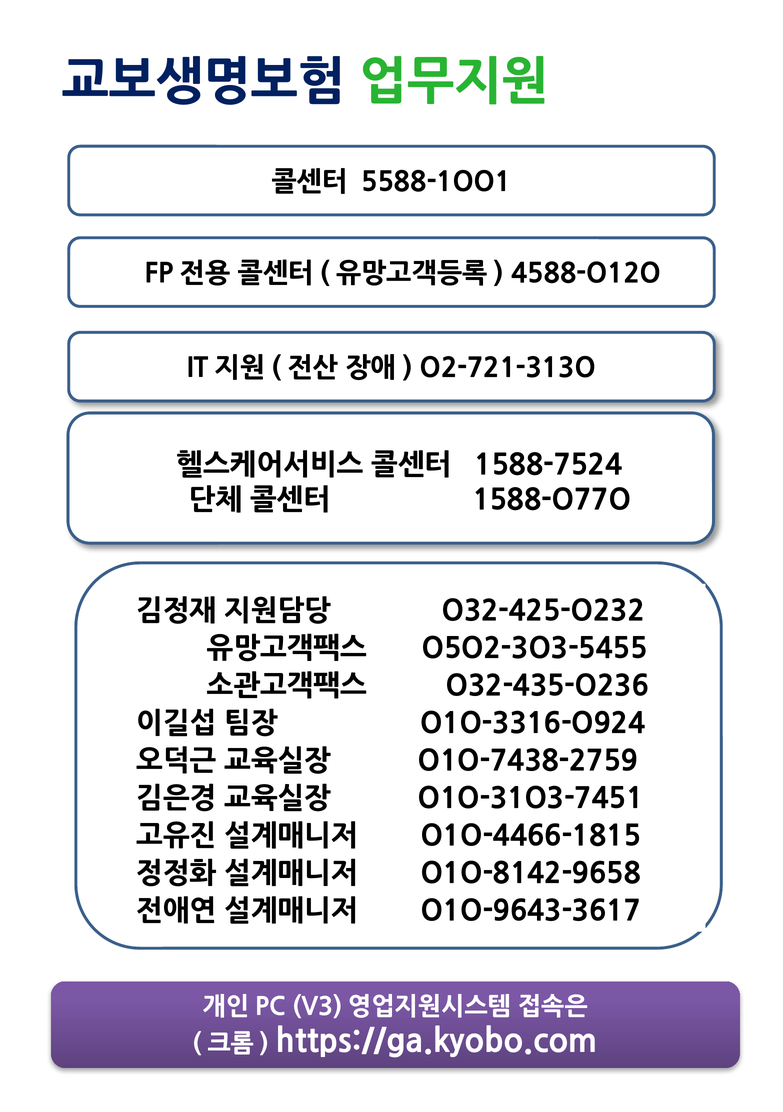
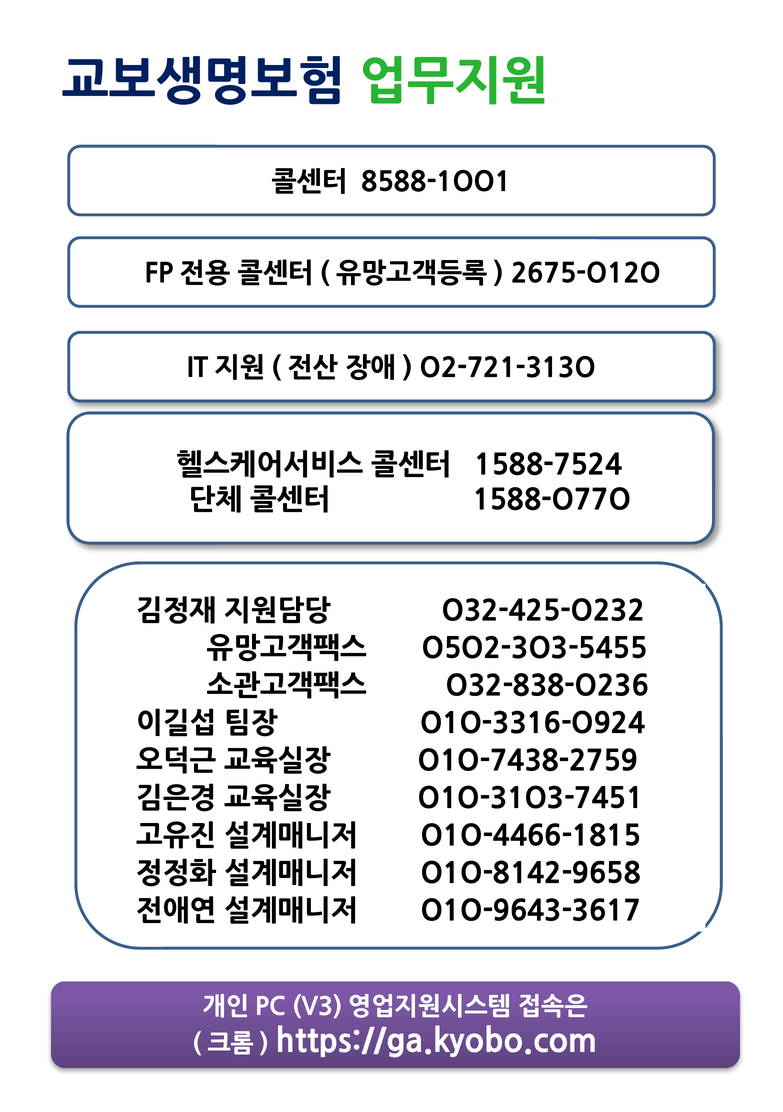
5588-1OO1: 5588-1OO1 -> 8588-1OO1 (436, 182)
4588-O12O: 4588-O12O -> 2675-O12O (586, 274)
O32-435-O236: O32-435-O236 -> O32-838-O236 (547, 687)
